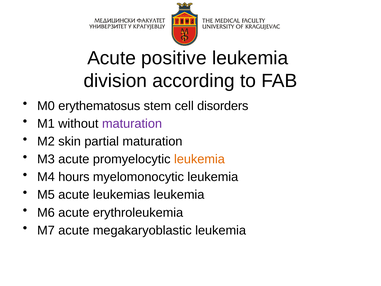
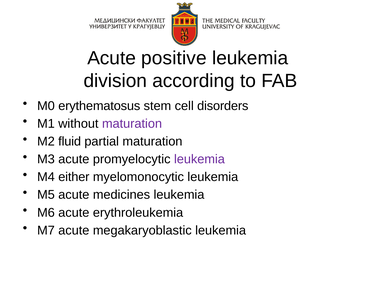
skin: skin -> fluid (70, 141)
leukemia colour: orange -> purple (199, 159)
hours: hours -> either (74, 177)
leukemias: leukemias -> medicines (121, 195)
